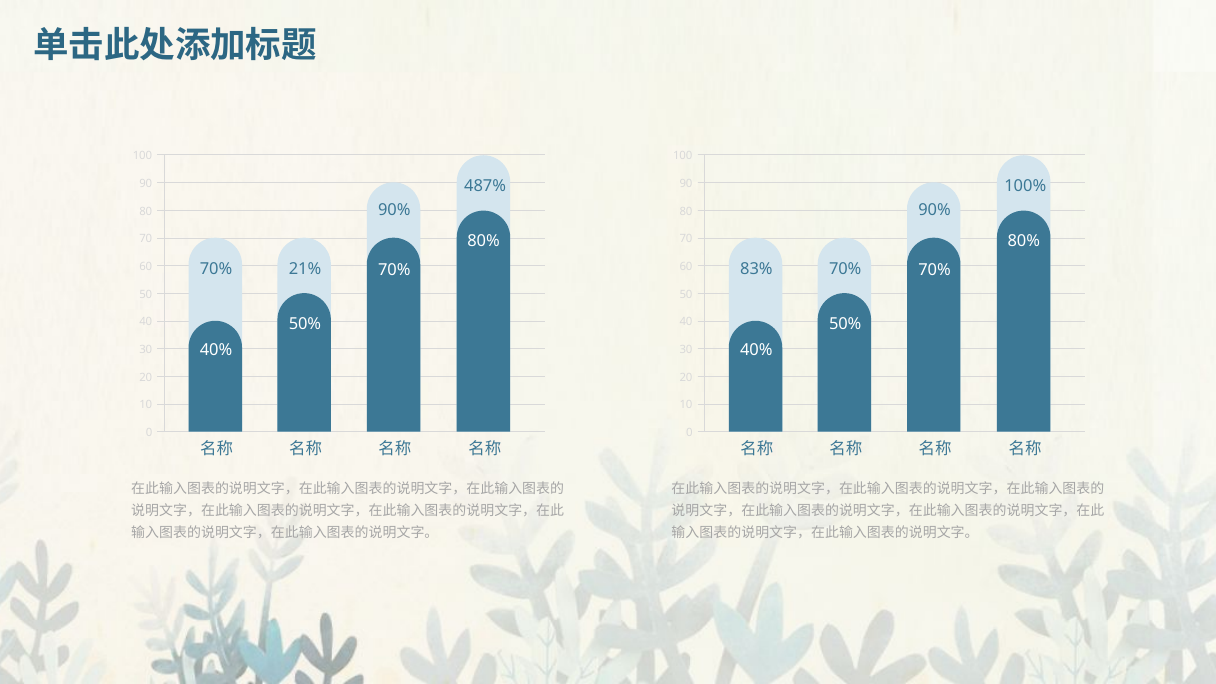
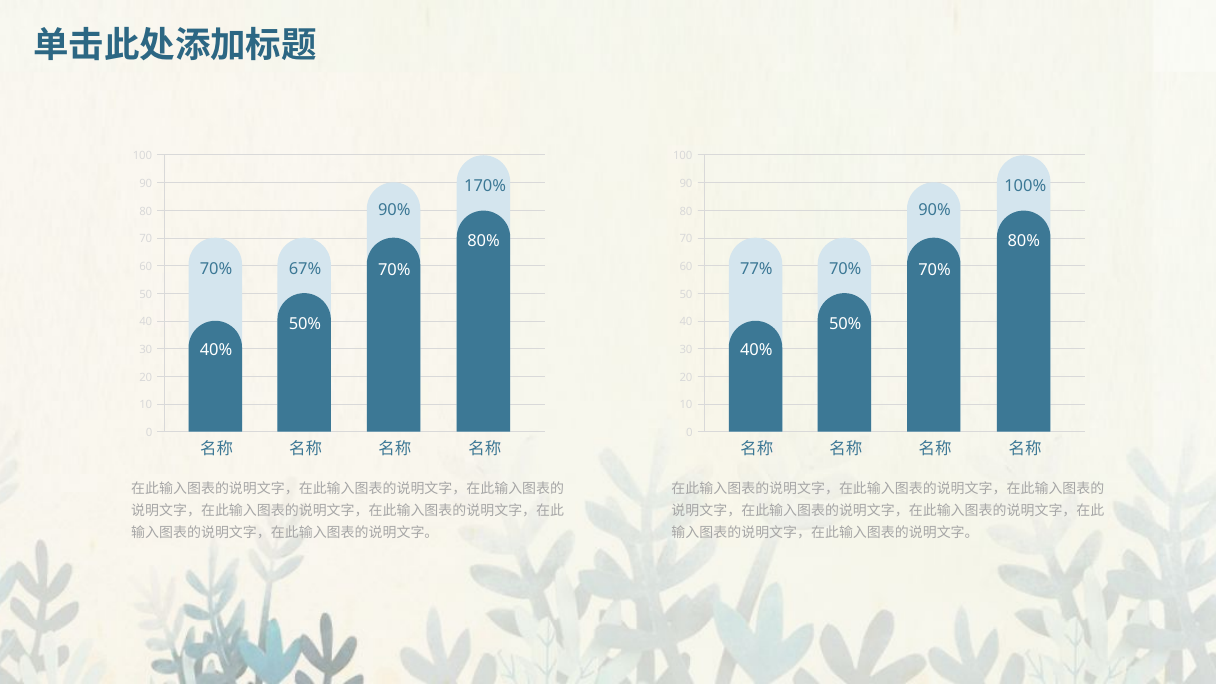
487%: 487% -> 170% (485, 186)
21%: 21% -> 67% (305, 269)
83%: 83% -> 77% (756, 269)
